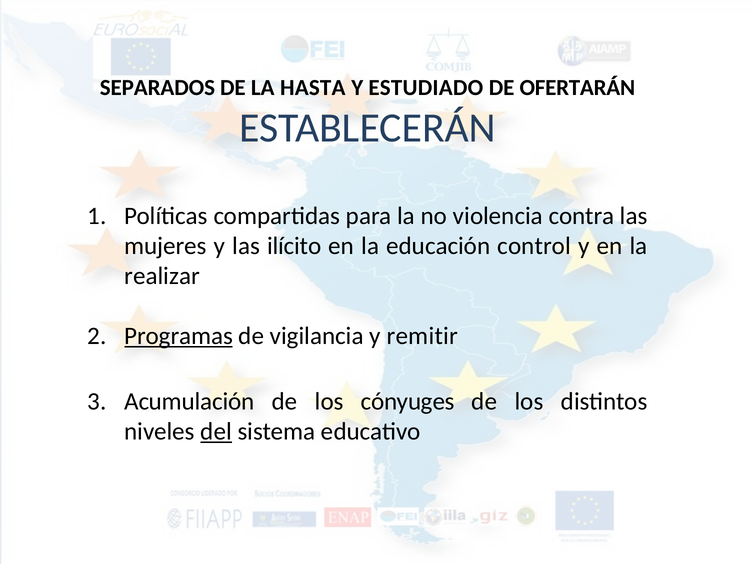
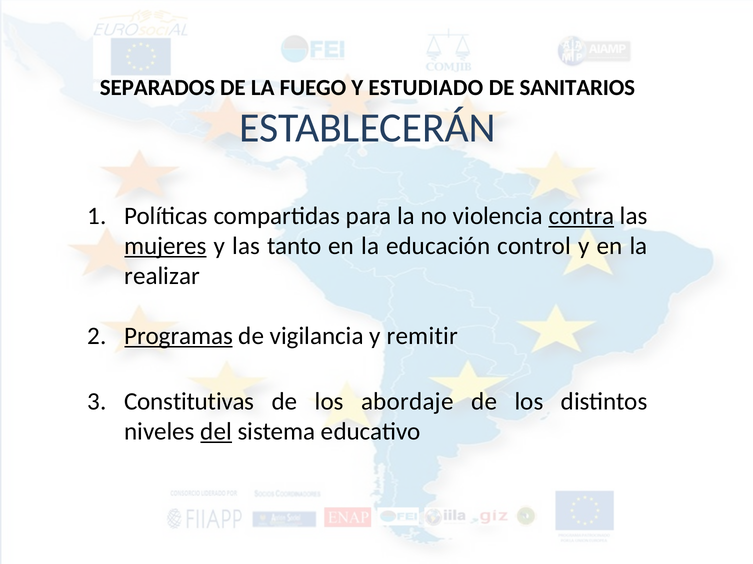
HASTA: HASTA -> FUEGO (313, 88)
OFERTARÁN: OFERTARÁN -> SANITARIOS (577, 88)
contra underline: none -> present (581, 216)
mujeres underline: none -> present (165, 246)
ilícito: ilícito -> tanto (294, 246)
Acumulación: Acumulación -> Constitutivas (189, 402)
cónyuges: cónyuges -> abordaje (407, 402)
